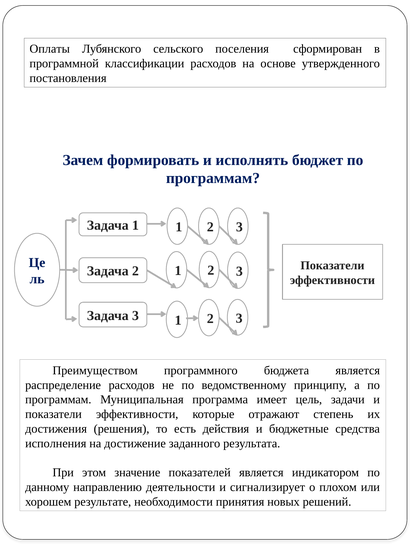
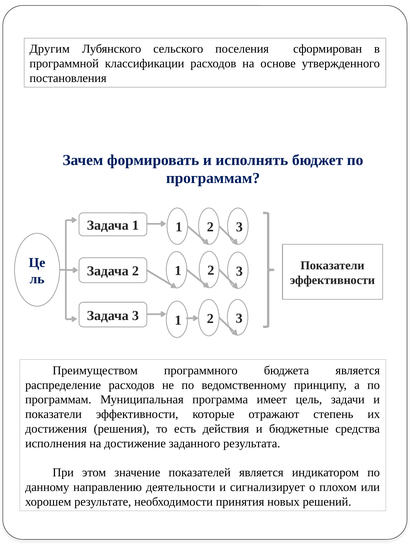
Оплаты: Оплаты -> Другим (50, 49)
